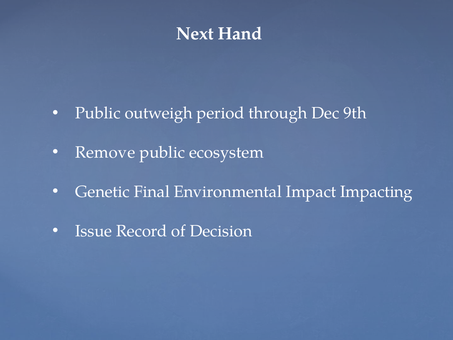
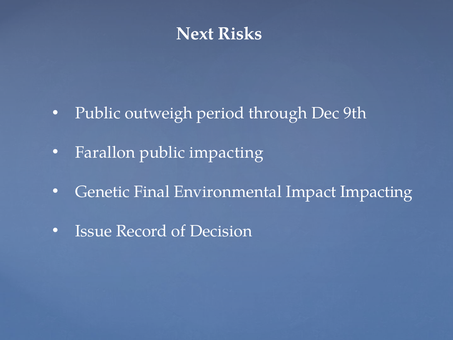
Hand: Hand -> Risks (240, 34)
Remove: Remove -> Farallon (105, 152)
public ecosystem: ecosystem -> impacting (226, 152)
